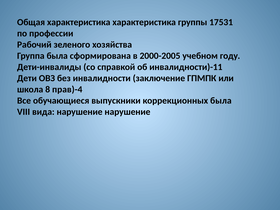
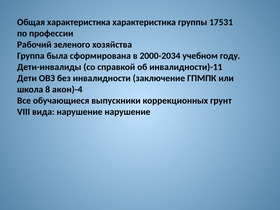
2000-2005: 2000-2005 -> 2000-2034 (160, 56)
прав)-4: прав)-4 -> акон)-4 (67, 89)
коррекционных была: была -> грунт (221, 101)
